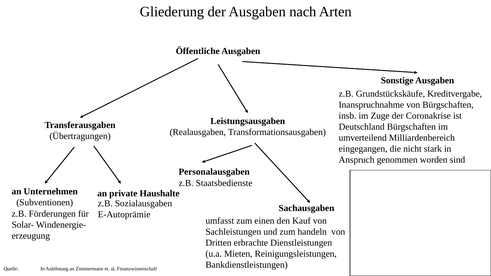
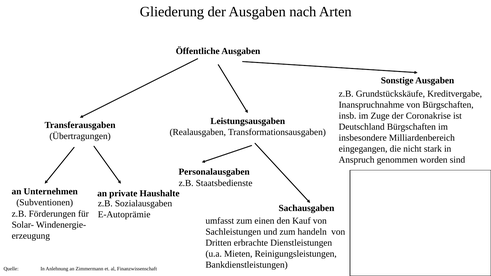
umverteilend: umverteilend -> insbesondere (363, 138)
